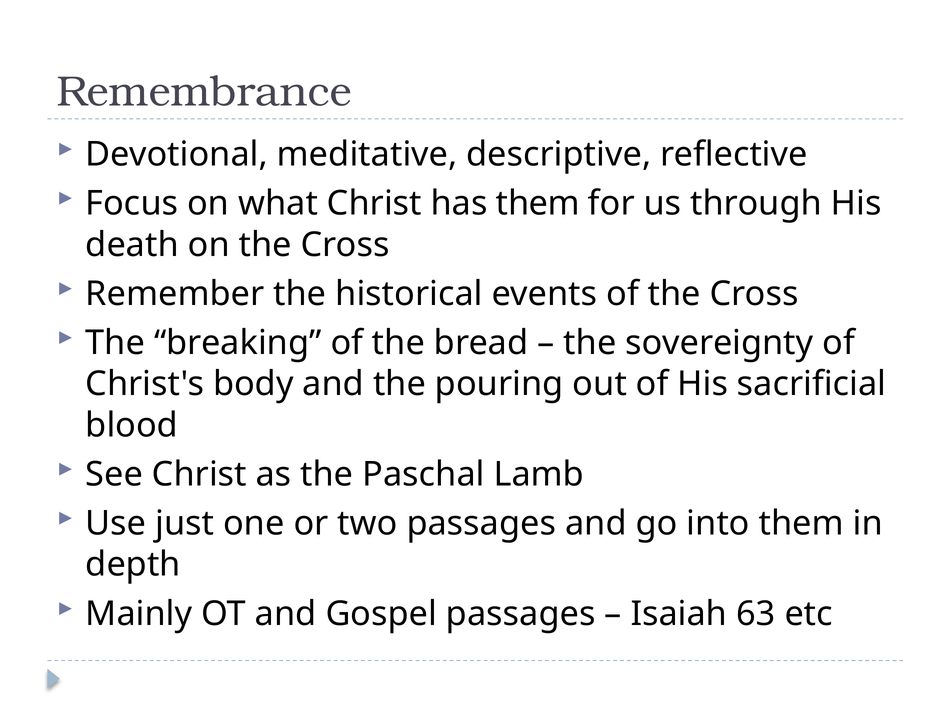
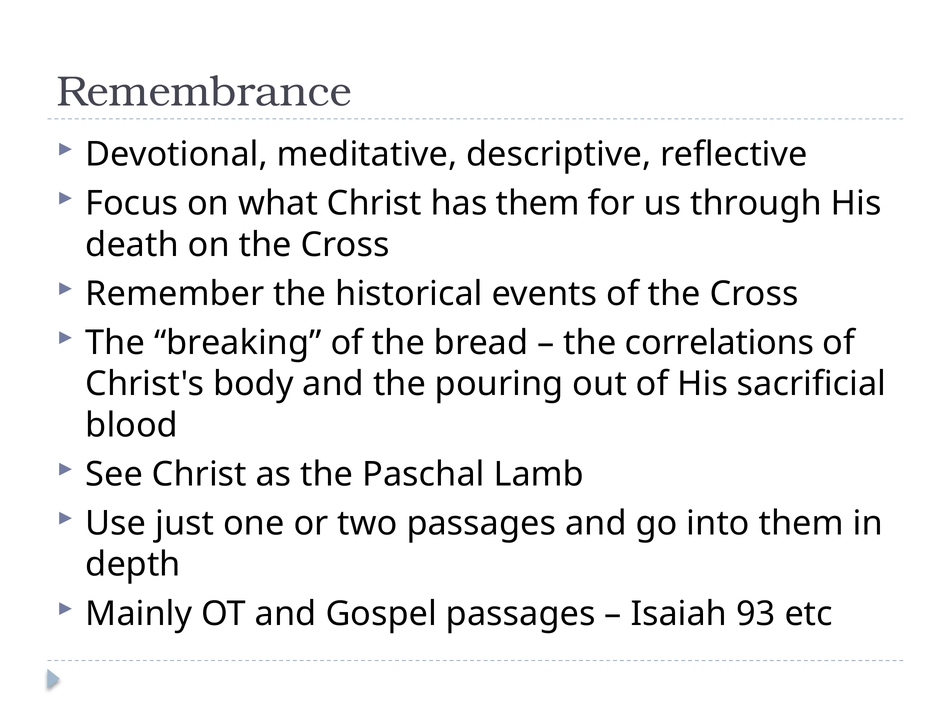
sovereignty: sovereignty -> correlations (719, 343)
63: 63 -> 93 (756, 614)
